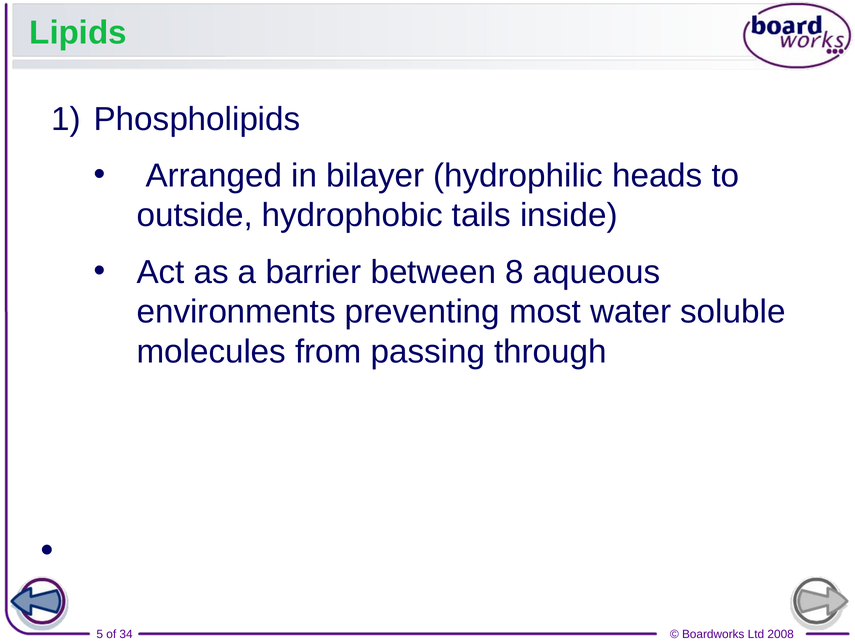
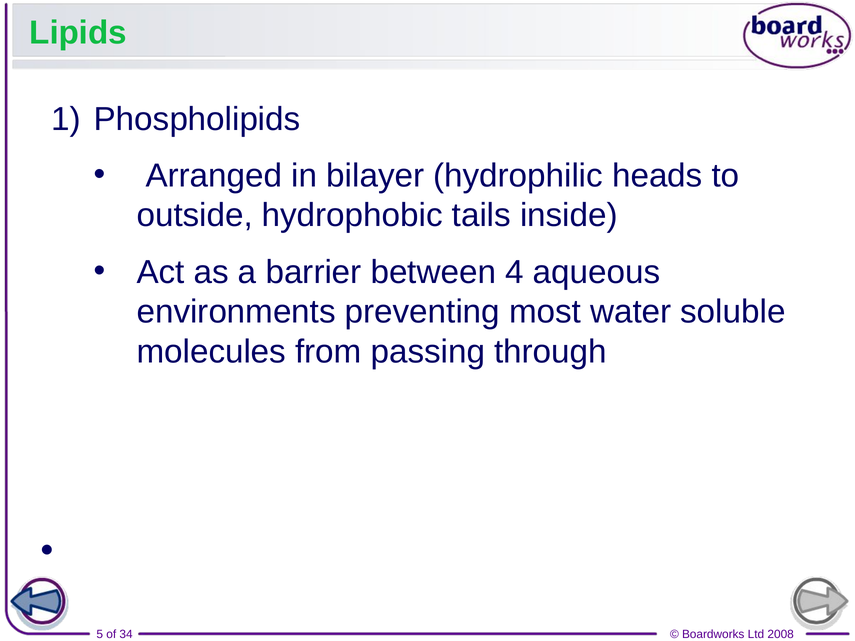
8: 8 -> 4 (514, 272)
